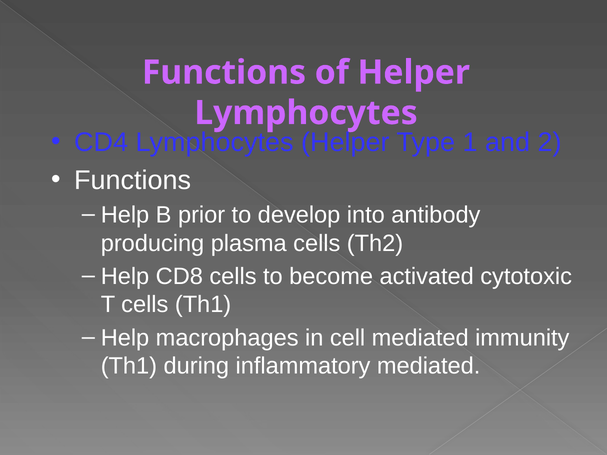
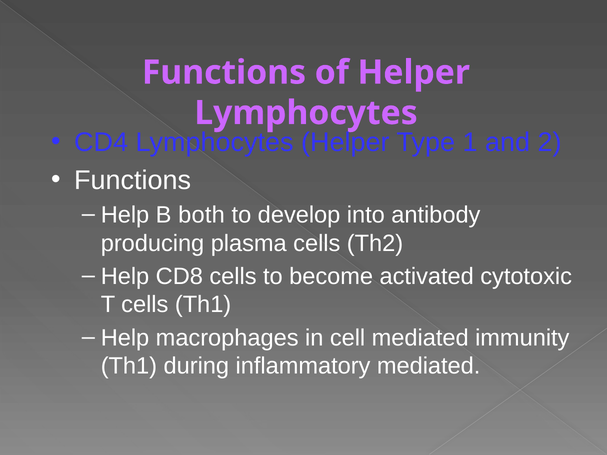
prior: prior -> both (201, 215)
